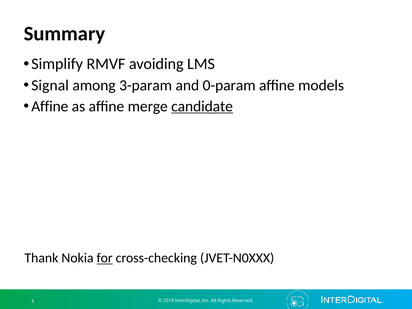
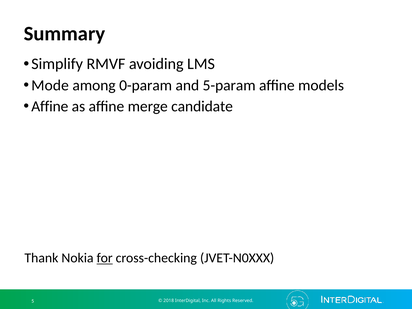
Signal: Signal -> Mode (50, 85)
3-param: 3-param -> 0-param (146, 85)
0-param: 0-param -> 5-param (229, 85)
candidate underline: present -> none (202, 106)
